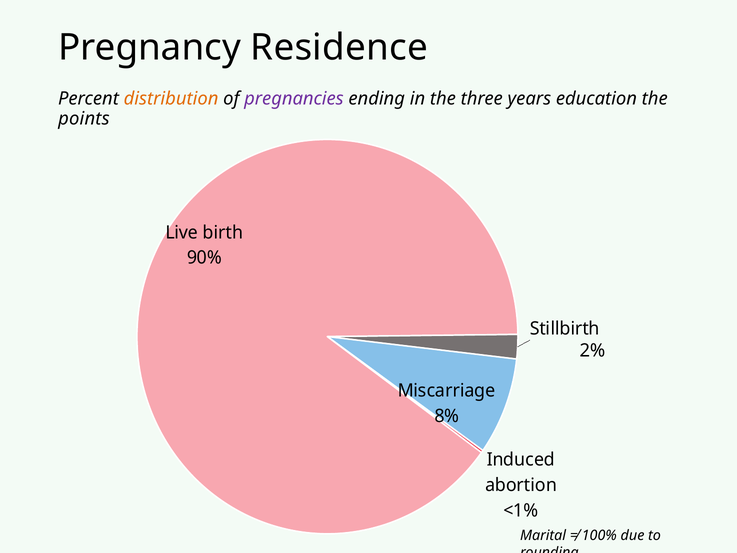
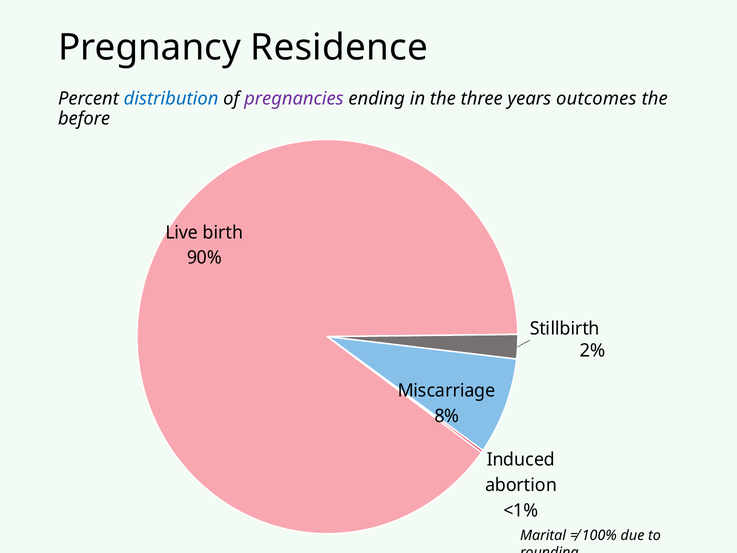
distribution colour: orange -> blue (171, 99)
education: education -> outcomes (596, 99)
points: points -> before (84, 119)
